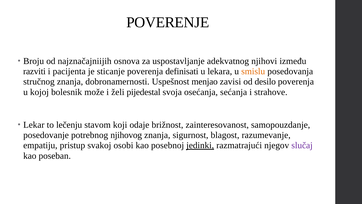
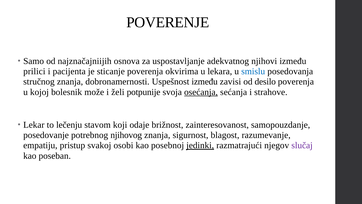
Broju: Broju -> Samo (34, 61)
razviti: razviti -> prilici (34, 71)
definisati: definisati -> okvirima (182, 71)
smislu colour: orange -> blue (253, 71)
Uspešnost menjao: menjao -> između (205, 82)
pijedestal: pijedestal -> potpunije (144, 92)
osećanja underline: none -> present (201, 92)
